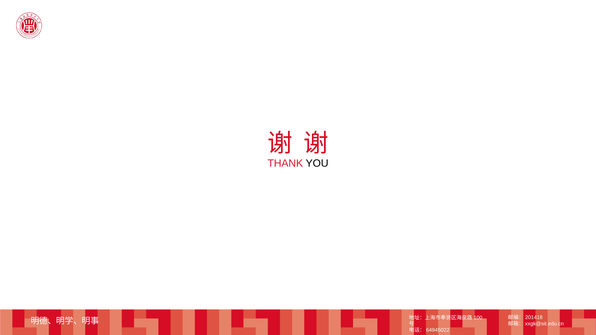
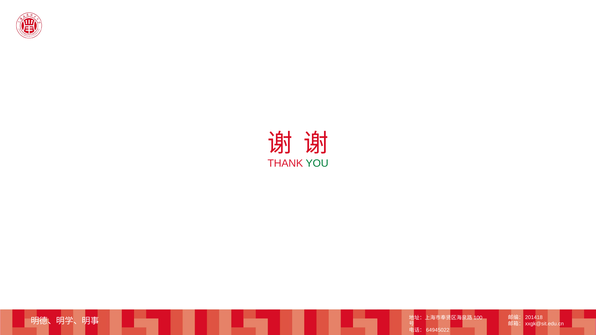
YOU colour: black -> green (317, 164)
